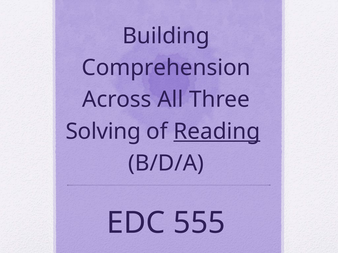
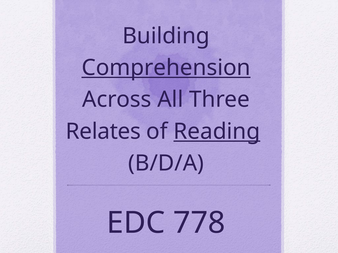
Comprehension underline: none -> present (166, 68)
Solving: Solving -> Relates (103, 132)
555: 555 -> 778 (199, 223)
